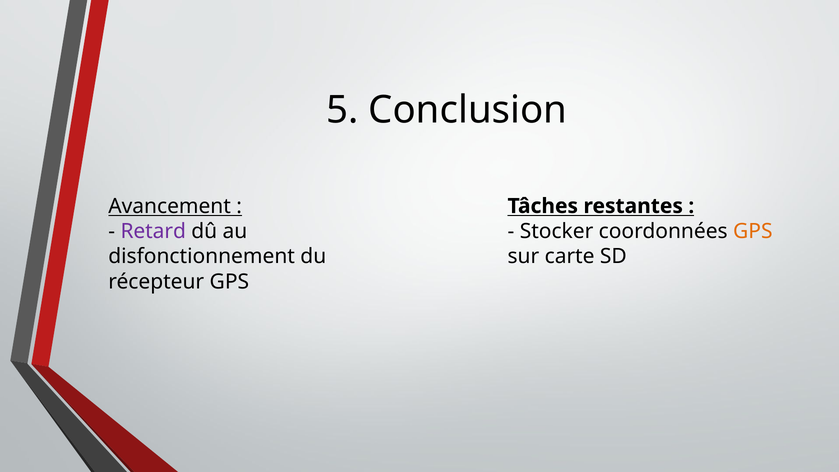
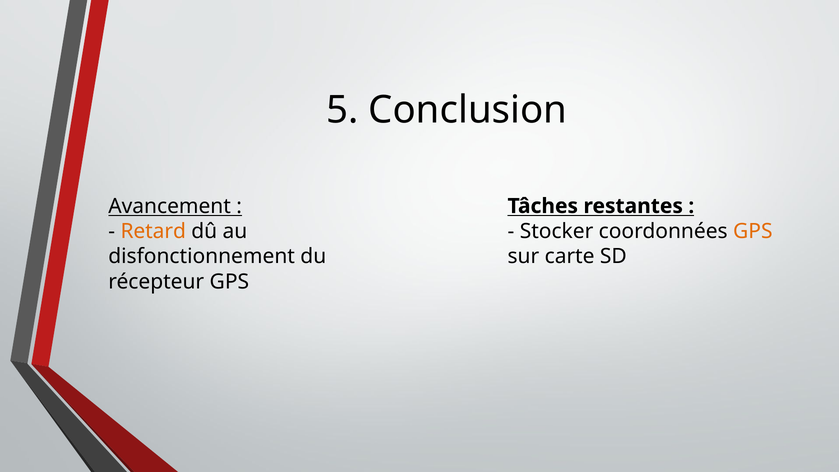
Retard colour: purple -> orange (153, 231)
